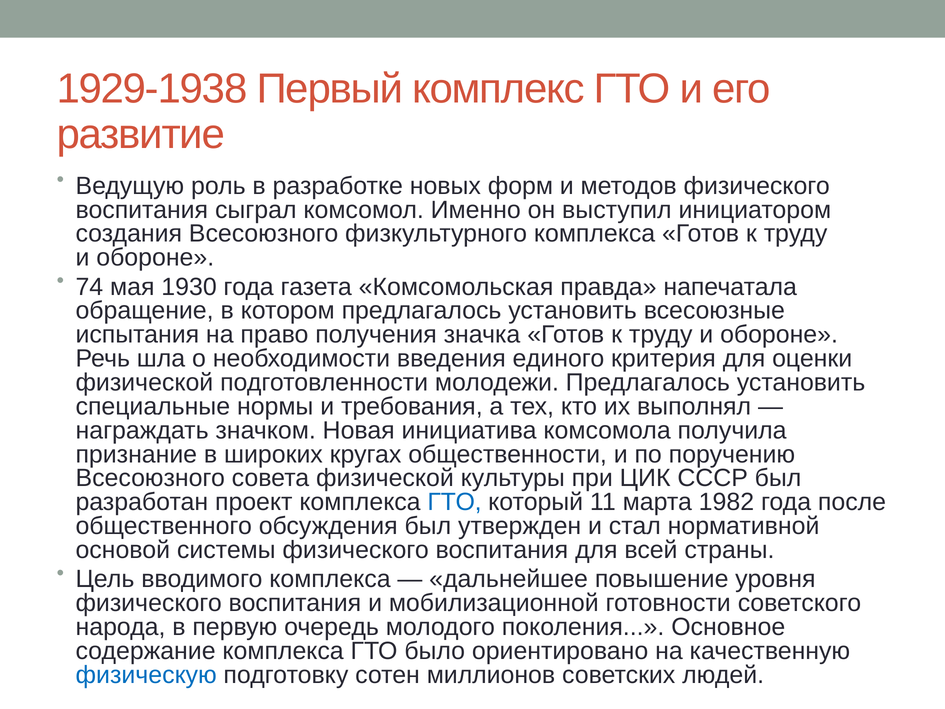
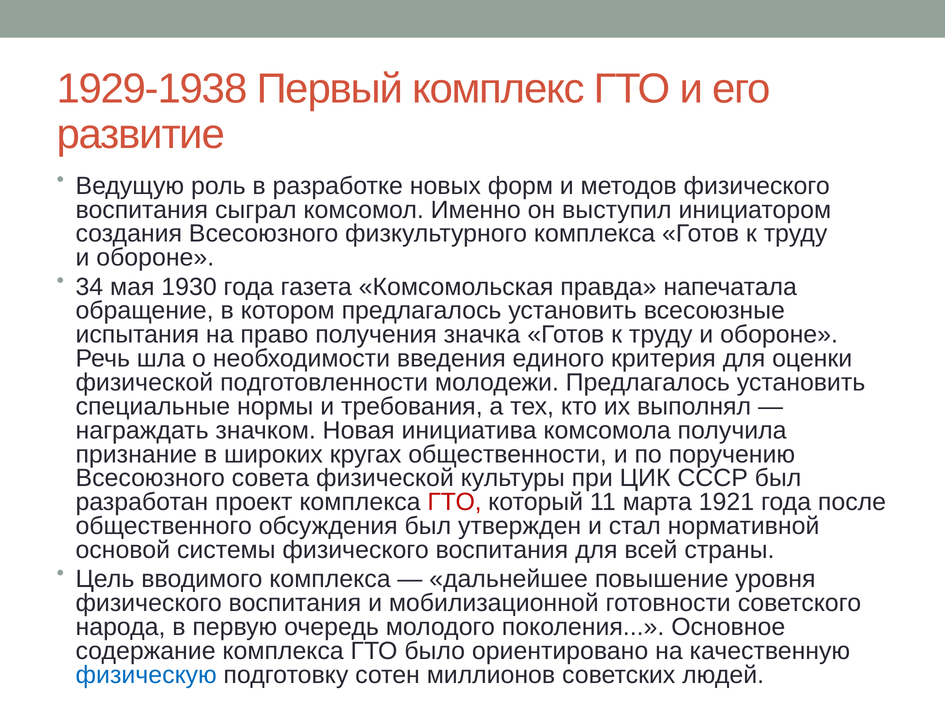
74: 74 -> 34 (89, 287)
ГТО colour: blue -> red (455, 502)
1982: 1982 -> 1921 (726, 502)
